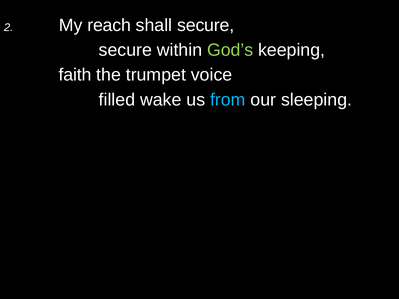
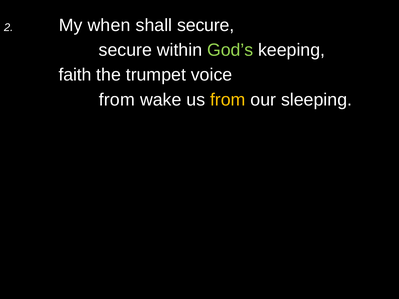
reach: reach -> when (109, 25)
filled: filled -> from (117, 100)
from colour: light blue -> yellow (228, 100)
